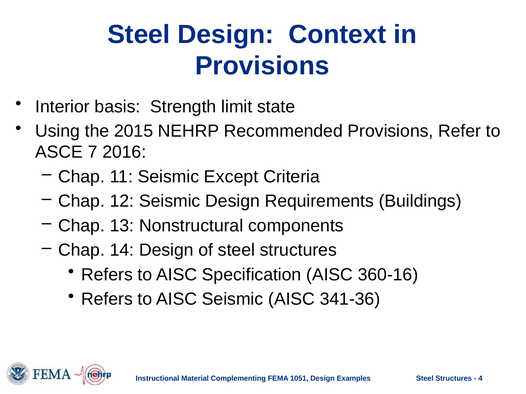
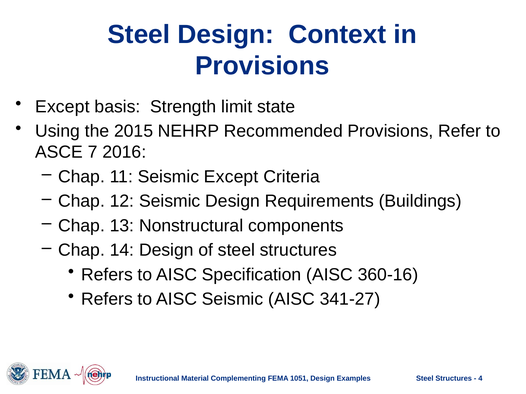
Interior: Interior -> Except (62, 107)
341-36: 341-36 -> 341-27 (350, 300)
